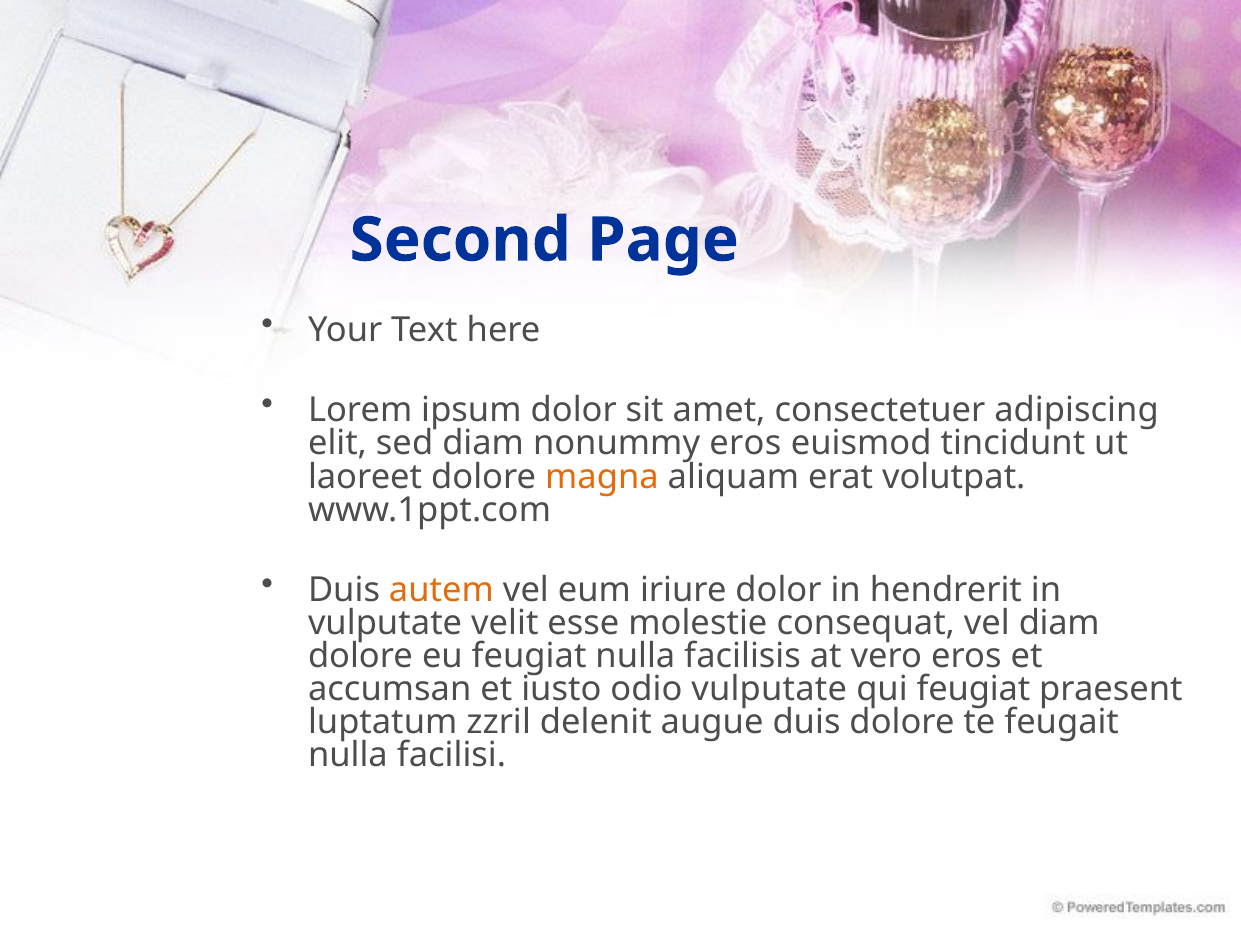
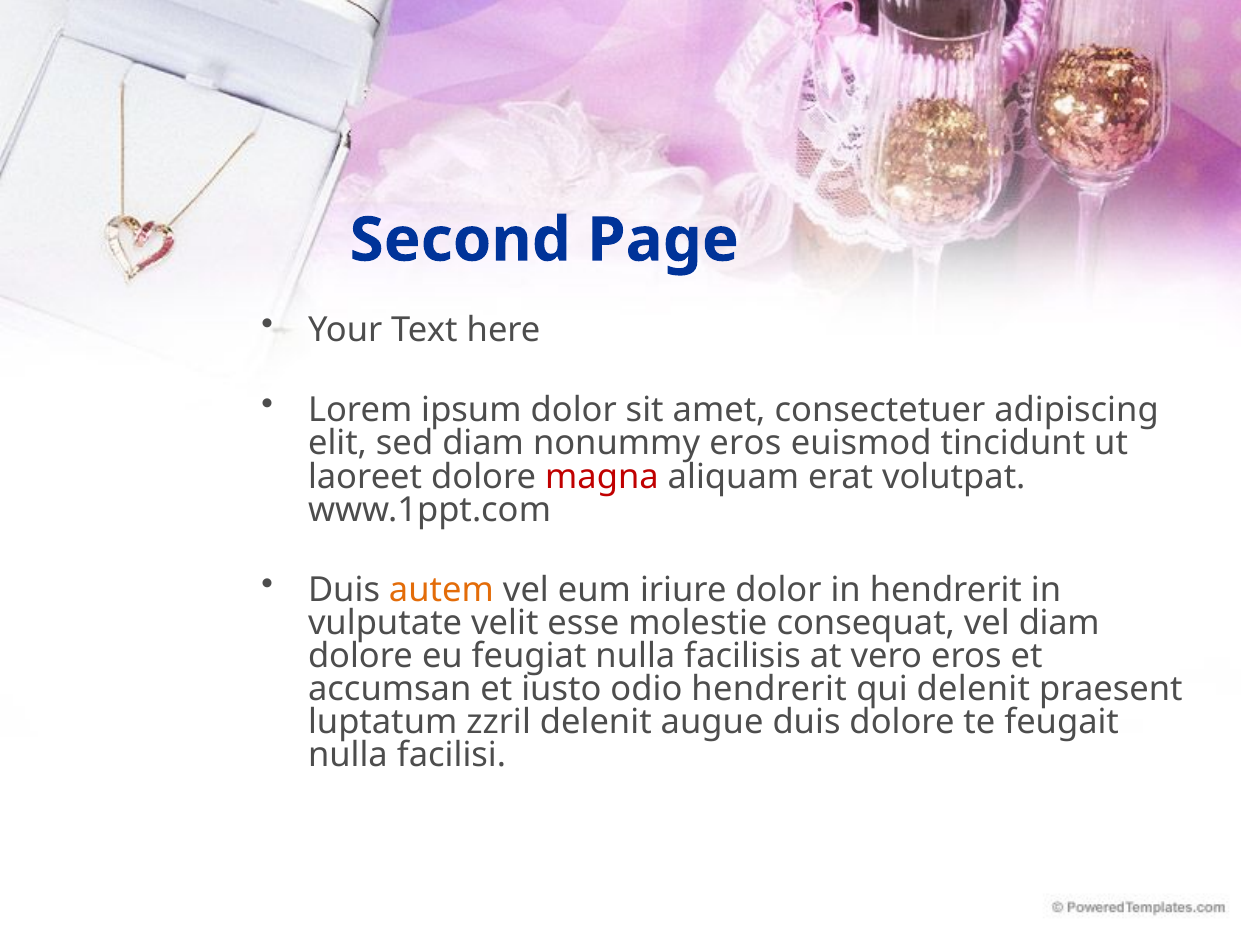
magna colour: orange -> red (602, 477)
odio vulputate: vulputate -> hendrerit (769, 689)
qui feugiat: feugiat -> delenit (973, 689)
